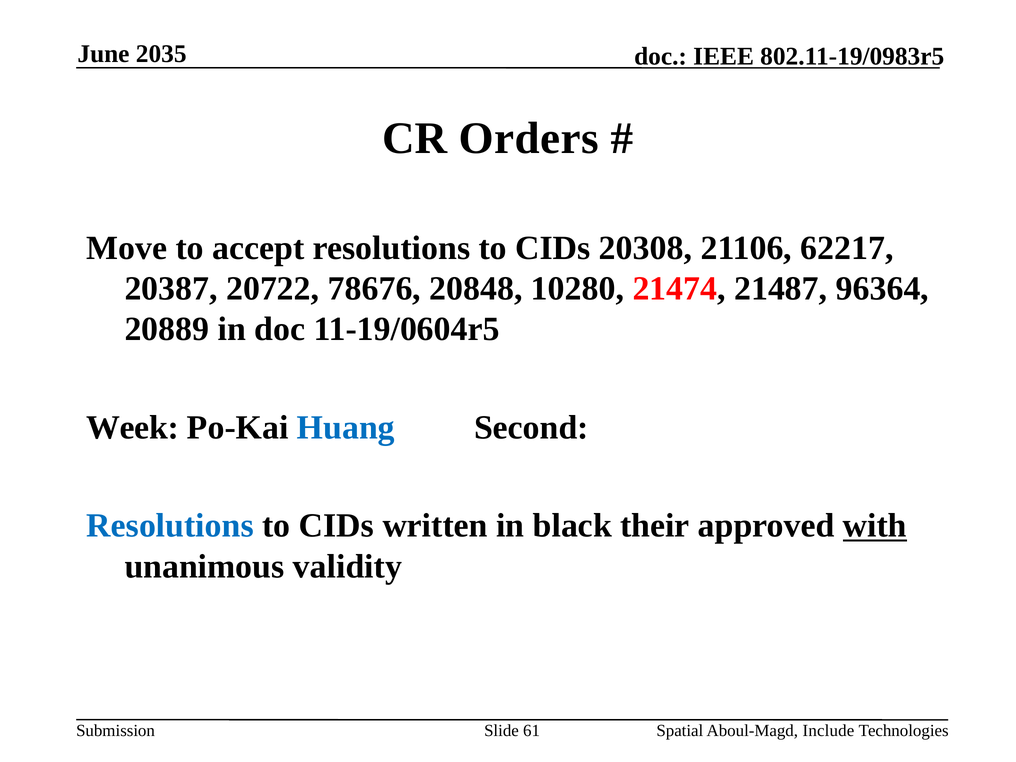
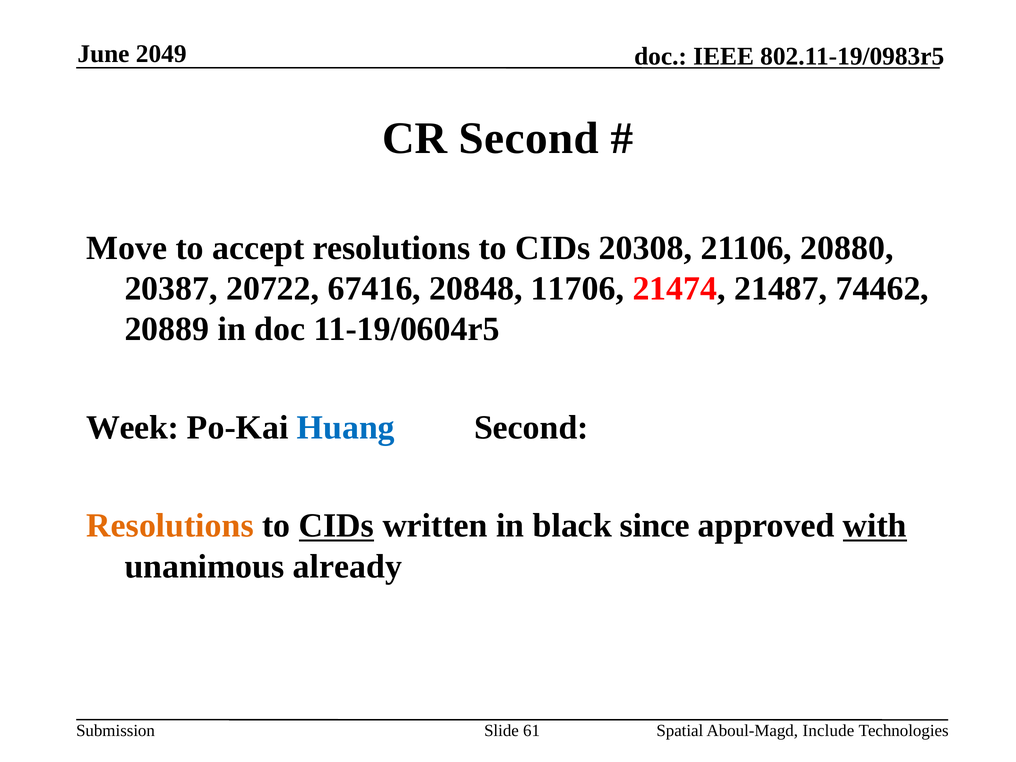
2035: 2035 -> 2049 (161, 54)
CR Orders: Orders -> Second (529, 138)
62217: 62217 -> 20880 (847, 248)
78676: 78676 -> 67416 (374, 289)
10280: 10280 -> 11706 (578, 289)
96364: 96364 -> 74462 (882, 289)
Resolutions colour: blue -> orange (170, 526)
CIDs underline: none -> present (336, 526)
their: their -> since (655, 526)
validity: validity -> already (347, 566)
